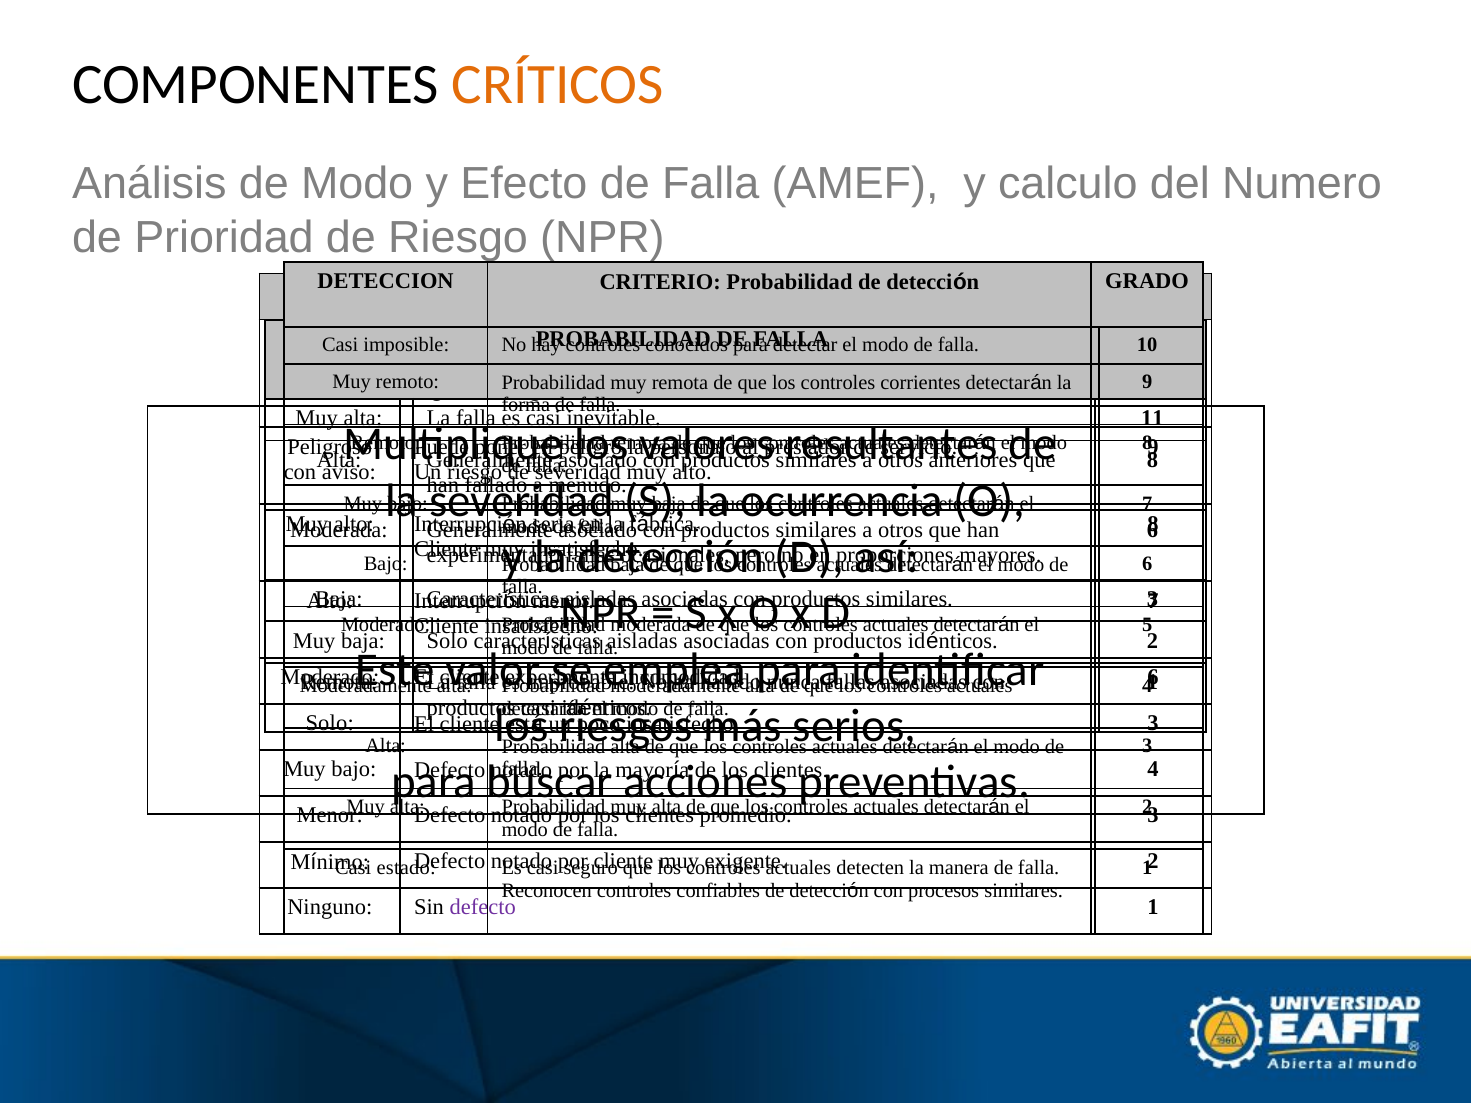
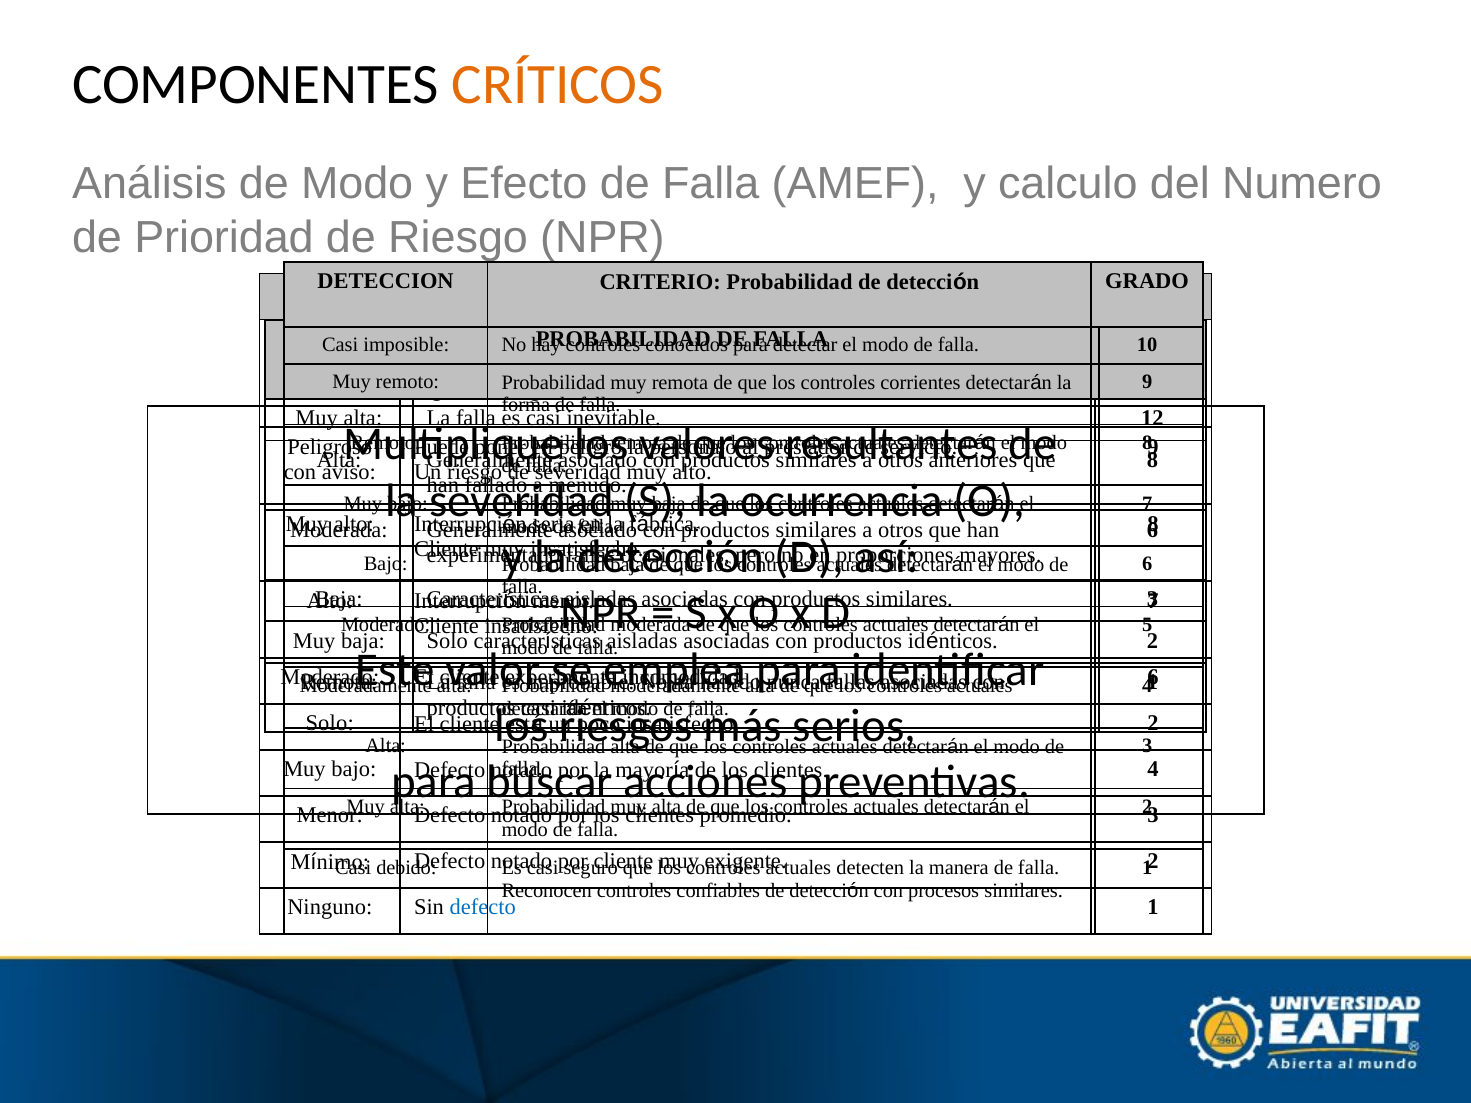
11: 11 -> 12 (1152, 419)
3: 3 -> 2 (1153, 724)
estado: estado -> debido (406, 868)
defecto colour: purple -> blue (483, 908)
